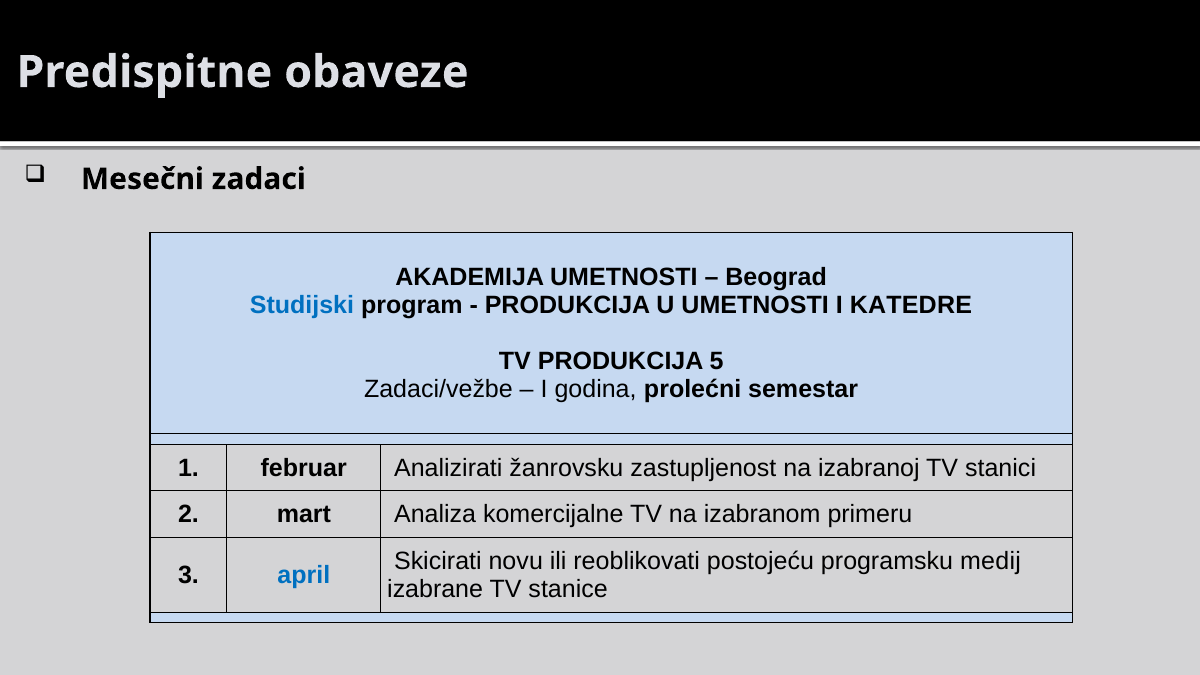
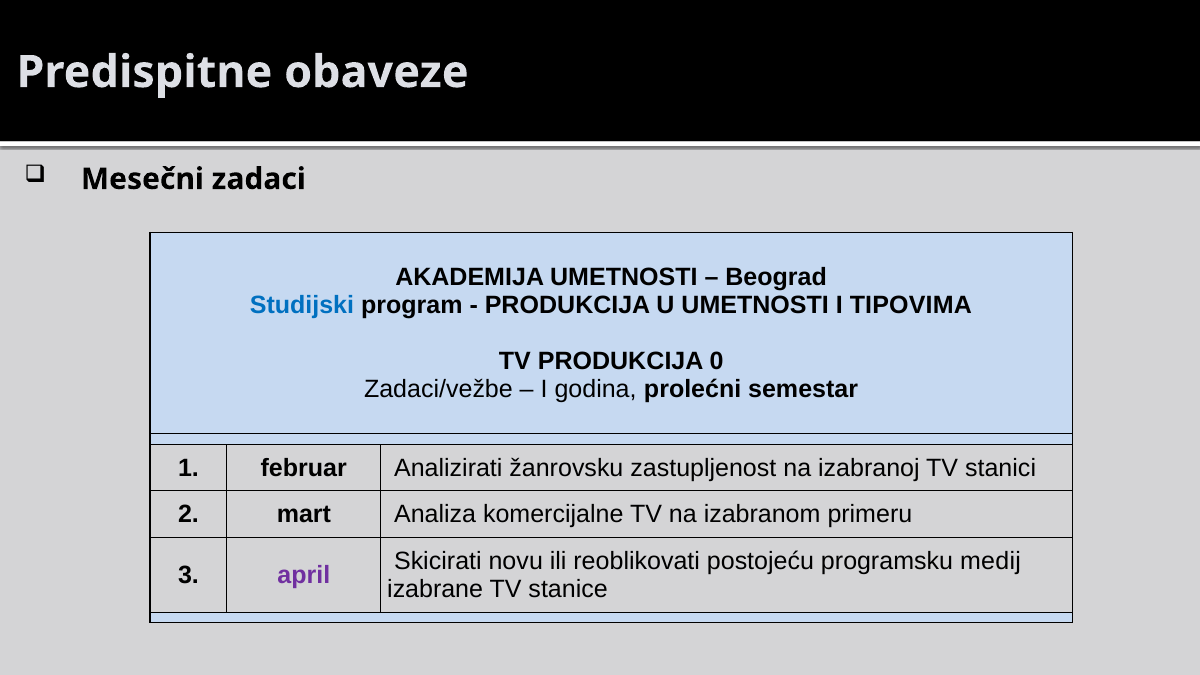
KATEDRE: KATEDRE -> TIPOVIMA (911, 305)
5: 5 -> 0 (716, 361)
april colour: blue -> purple (304, 576)
